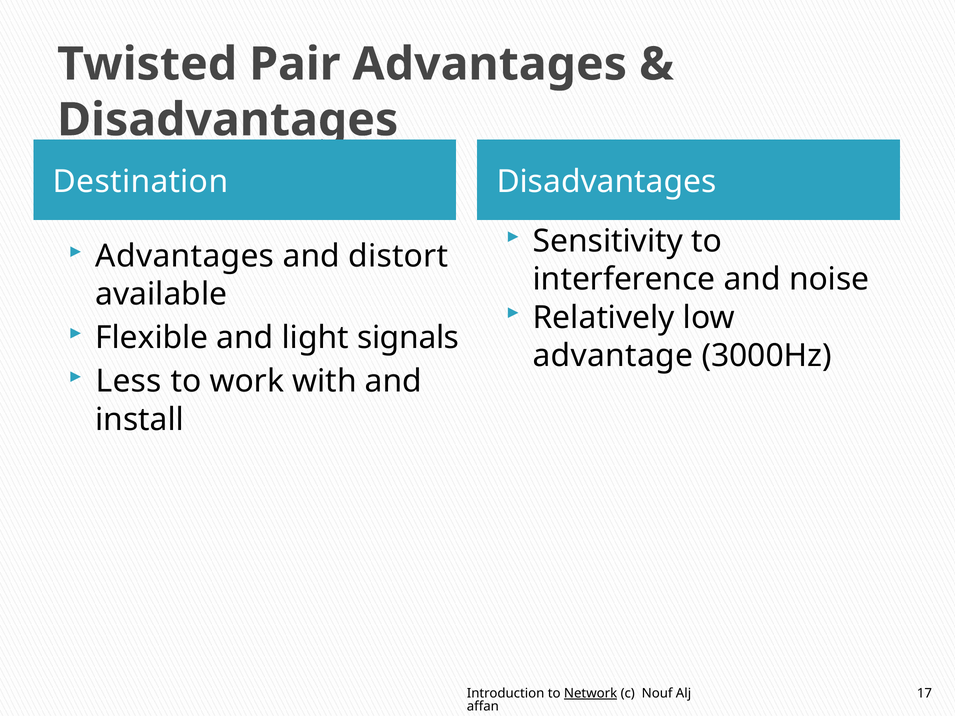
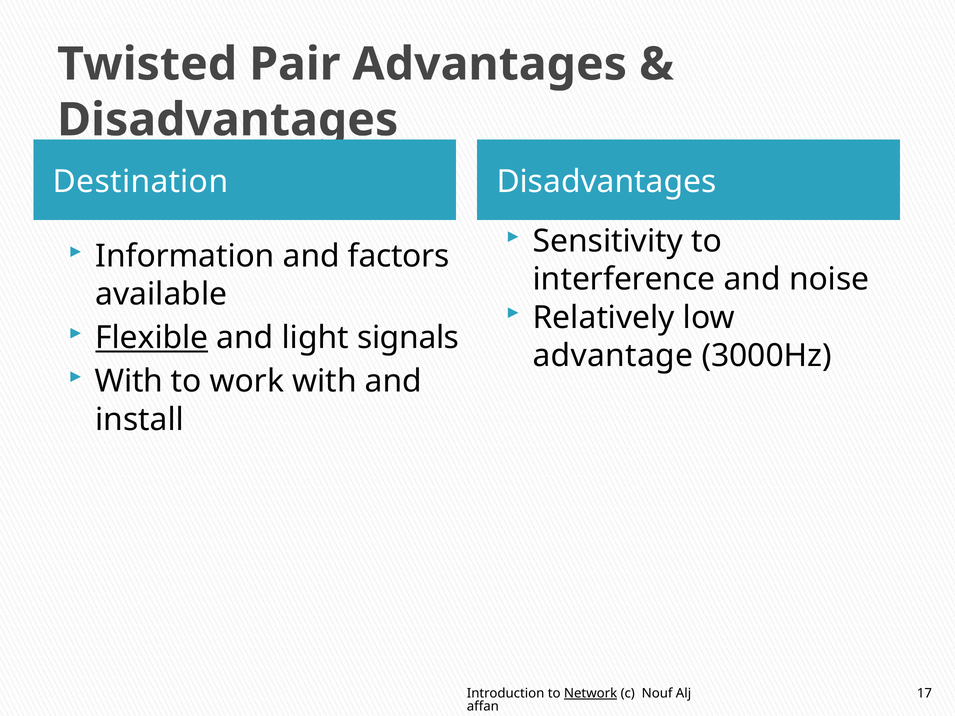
Advantages: Advantages -> Information (185, 256)
distort: distort -> factors (399, 256)
Flexible underline: none -> present (152, 338)
Less: Less -> With (129, 382)
